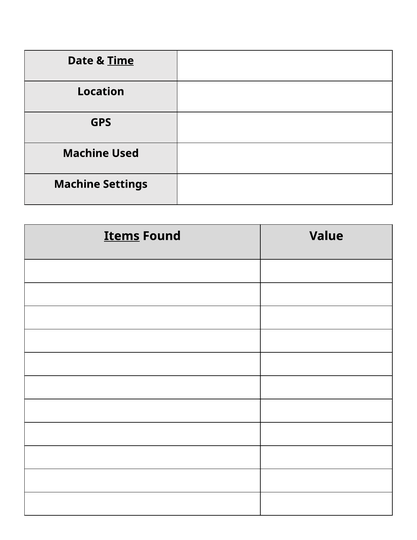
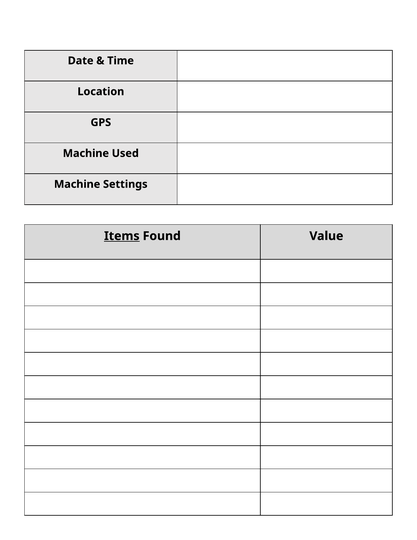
Time underline: present -> none (121, 61)
